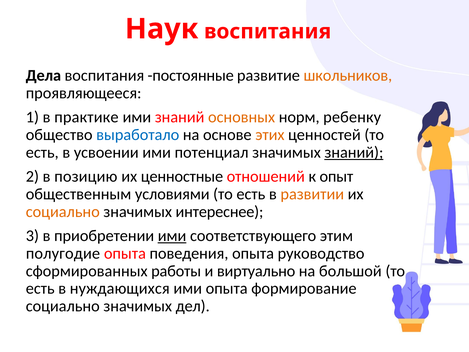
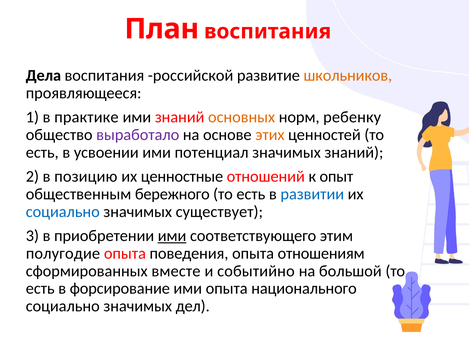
Наук: Наук -> План (162, 29)
постоянные: постоянные -> российской (191, 75)
выработало colour: blue -> purple (138, 135)
знаний underline: present -> none (354, 152)
условиями: условиями -> бережного (172, 194)
развитии colour: orange -> blue (312, 194)
социально colour: orange -> blue (63, 212)
интереснее: интереснее -> существует (219, 212)
руководство: руководство -> отношениям (321, 253)
работы: работы -> вместе (176, 271)
виртуально: виртуально -> событийно (256, 271)
нуждающихся: нуждающихся -> форсирование (120, 288)
формирование: формирование -> национального (304, 288)
